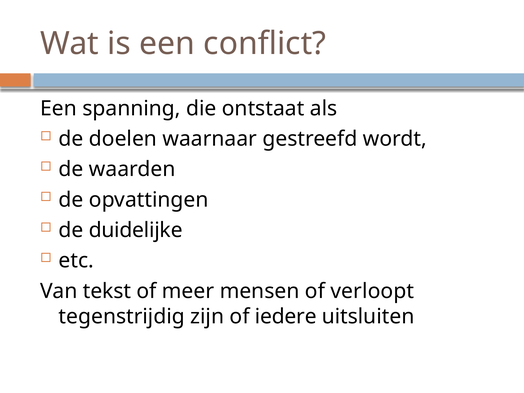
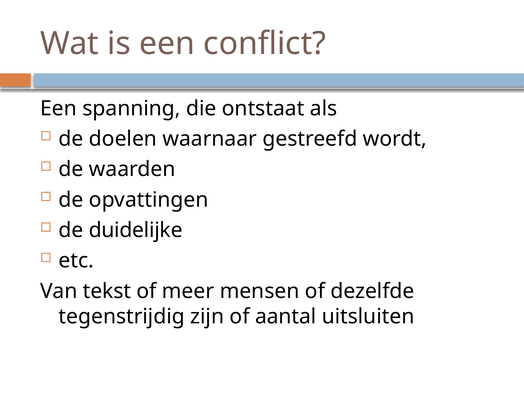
verloopt: verloopt -> dezelfde (372, 291)
iedere: iedere -> aantal (286, 316)
